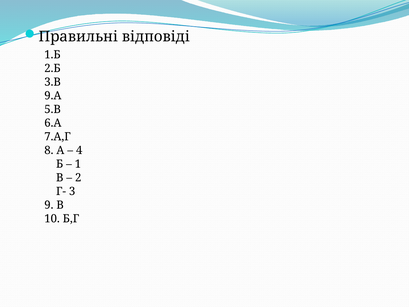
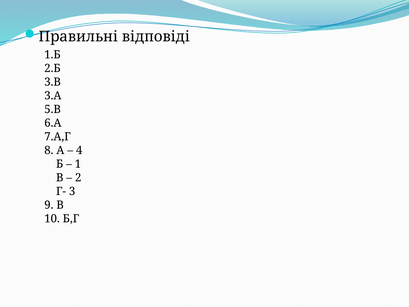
9.А: 9.А -> 3.А (53, 96)
